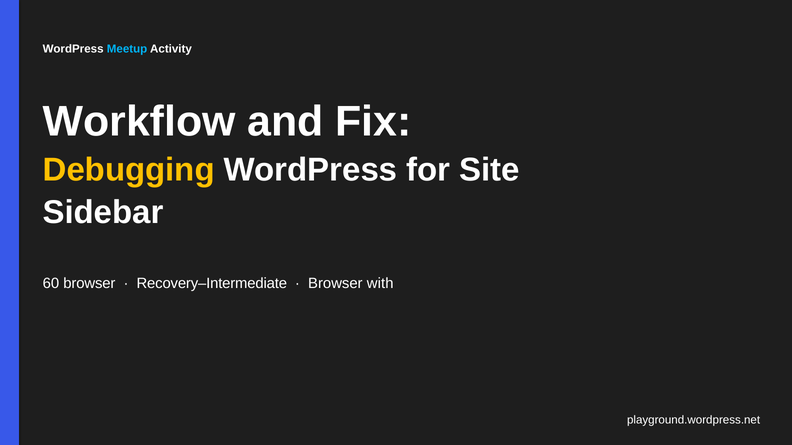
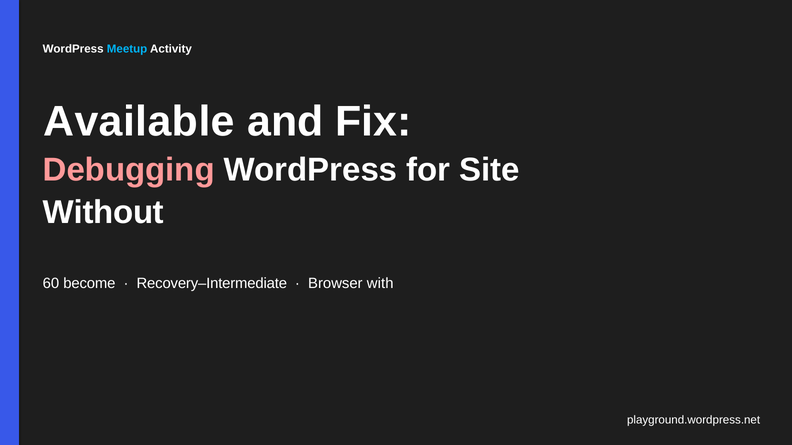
Workflow: Workflow -> Available (139, 122)
Debugging colour: yellow -> pink (129, 170)
Sidebar: Sidebar -> Without (103, 213)
60 browser: browser -> become (89, 284)
